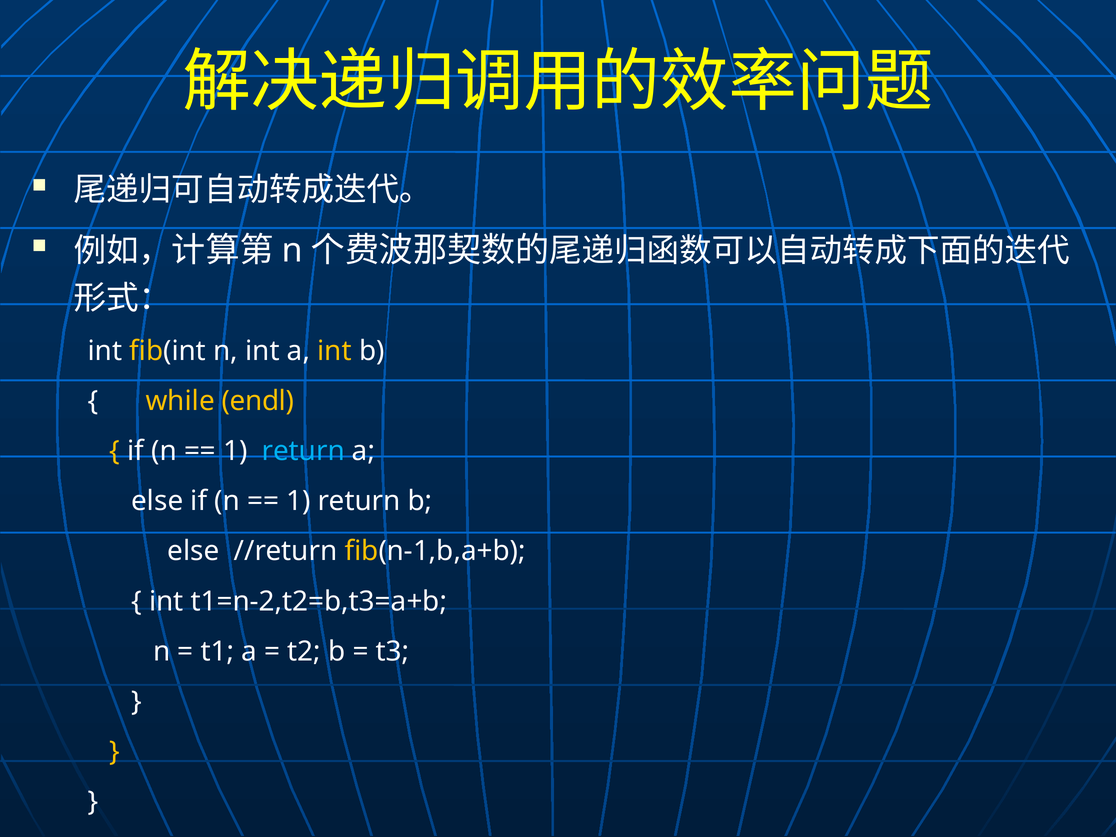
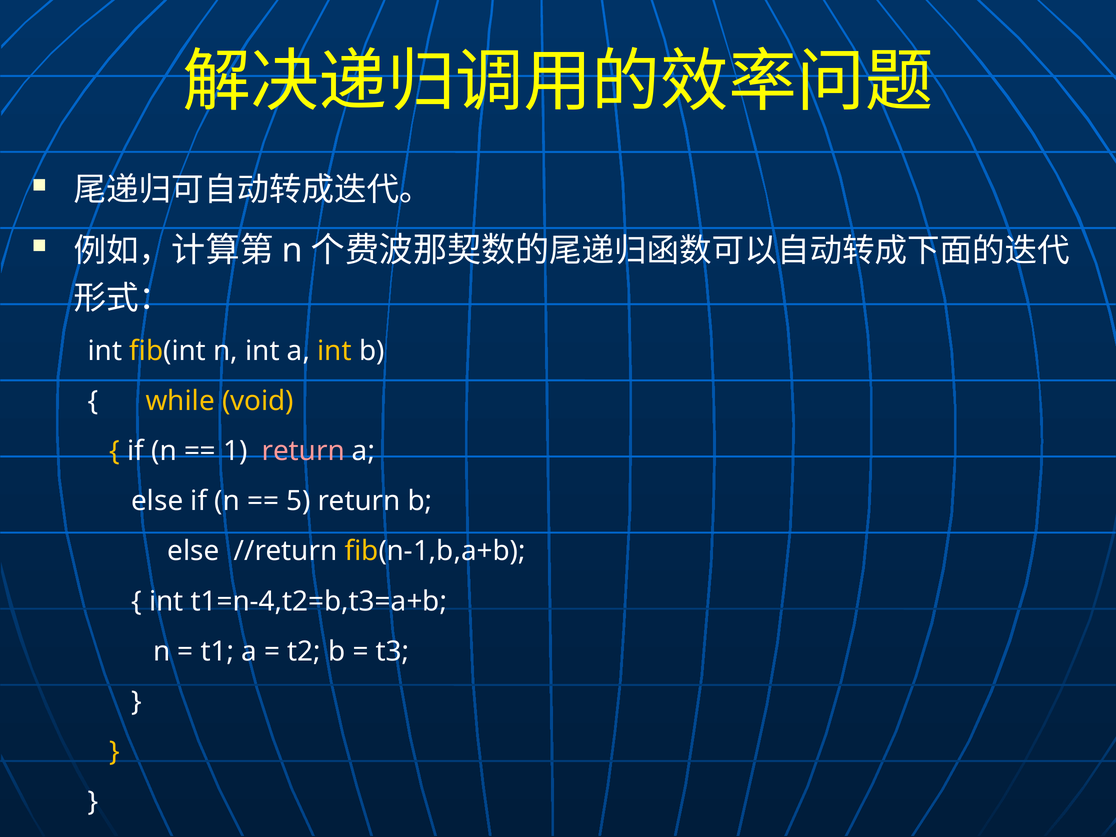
endl: endl -> void (258, 401)
return colour: light blue -> pink (303, 451)
1: 1 -> 5 (299, 501)
t1=n-2,t2=b,t3=a+b: t1=n-2,t2=b,t3=a+b -> t1=n-4,t2=b,t3=a+b (319, 601)
